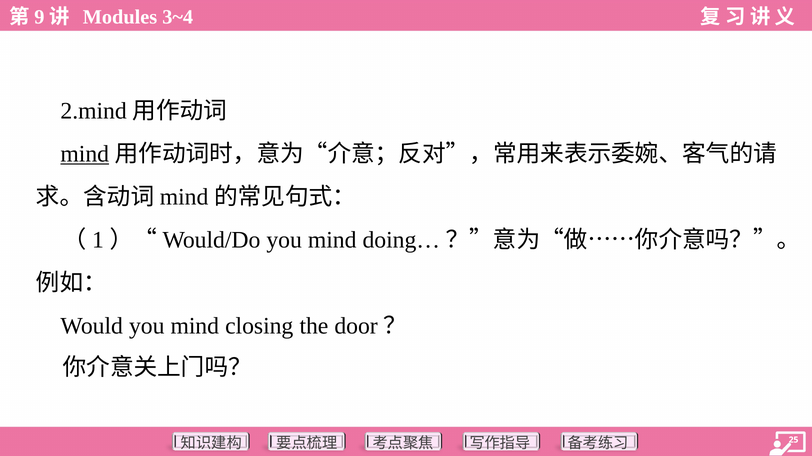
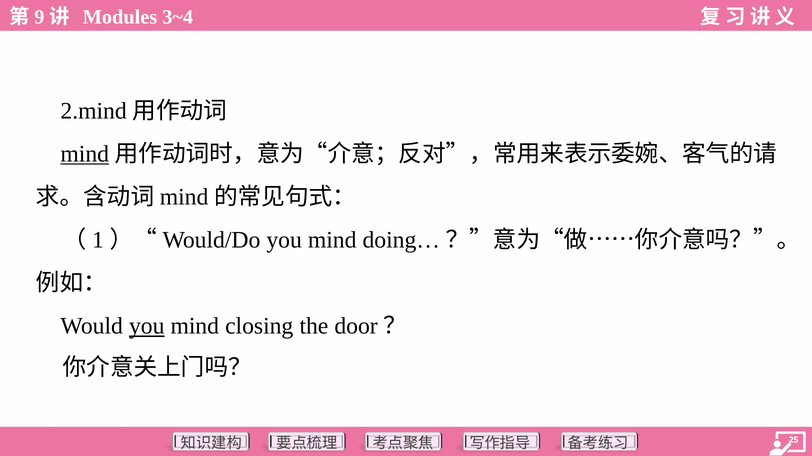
you underline: none -> present (147, 327)
